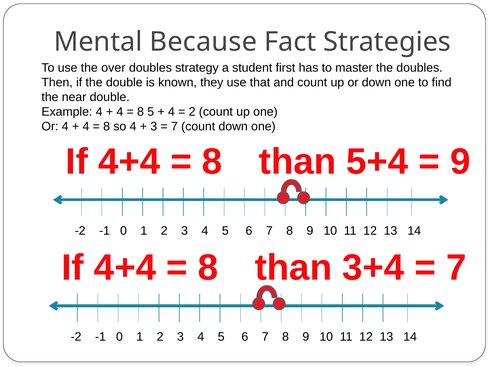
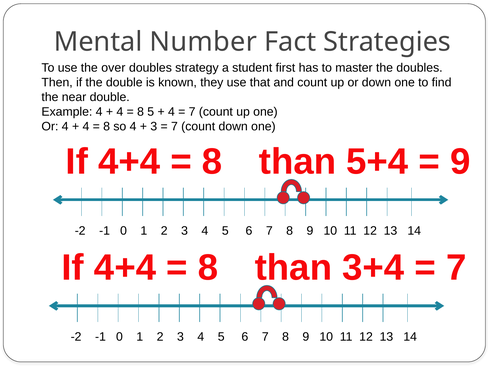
Because: Because -> Number (203, 42)
2: 2 -> 7 (192, 112)
